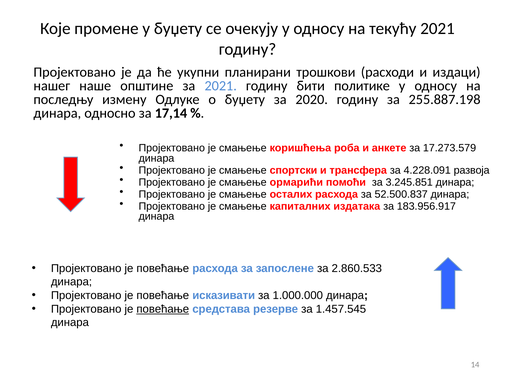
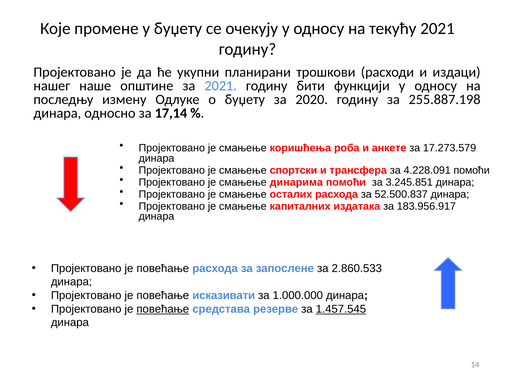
политике: политике -> функцији (362, 86)
4.228.091 развоја: развоја -> помоћи (472, 170)
ормарићи: ормарићи -> динарима (296, 183)
1.457.545 underline: none -> present (341, 309)
